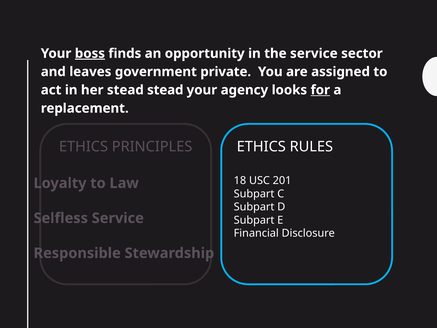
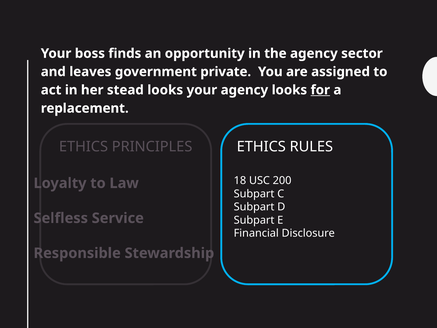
boss underline: present -> none (90, 53)
the service: service -> agency (314, 53)
stead stead: stead -> looks (165, 90)
201: 201 -> 200 (282, 181)
